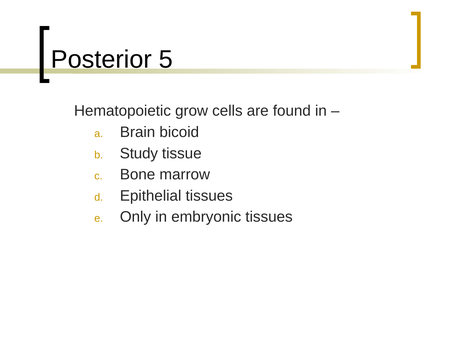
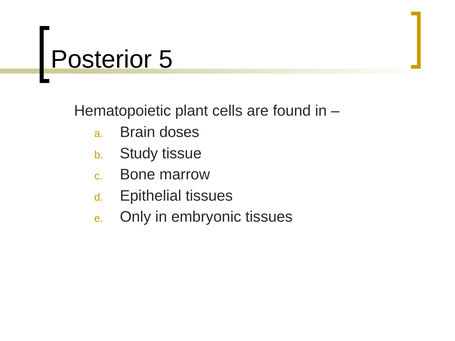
grow: grow -> plant (192, 111)
bicoid: bicoid -> doses (179, 132)
